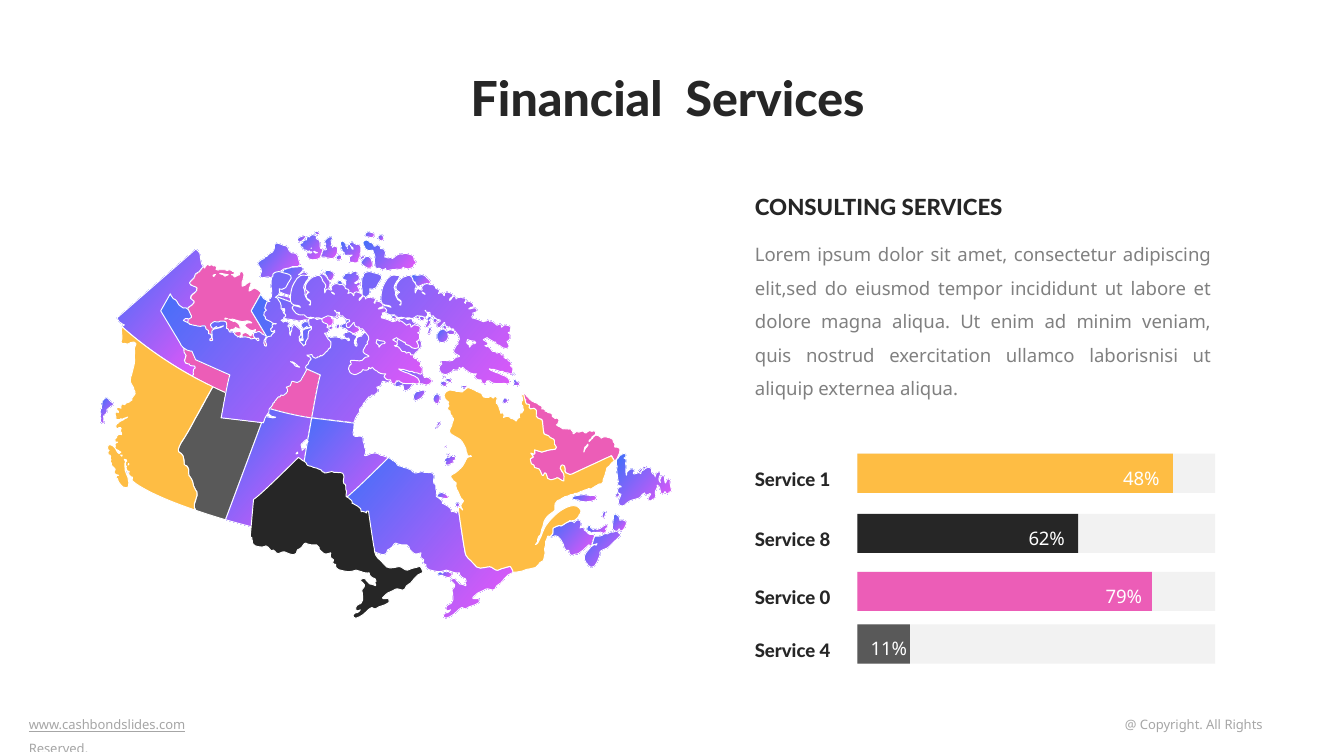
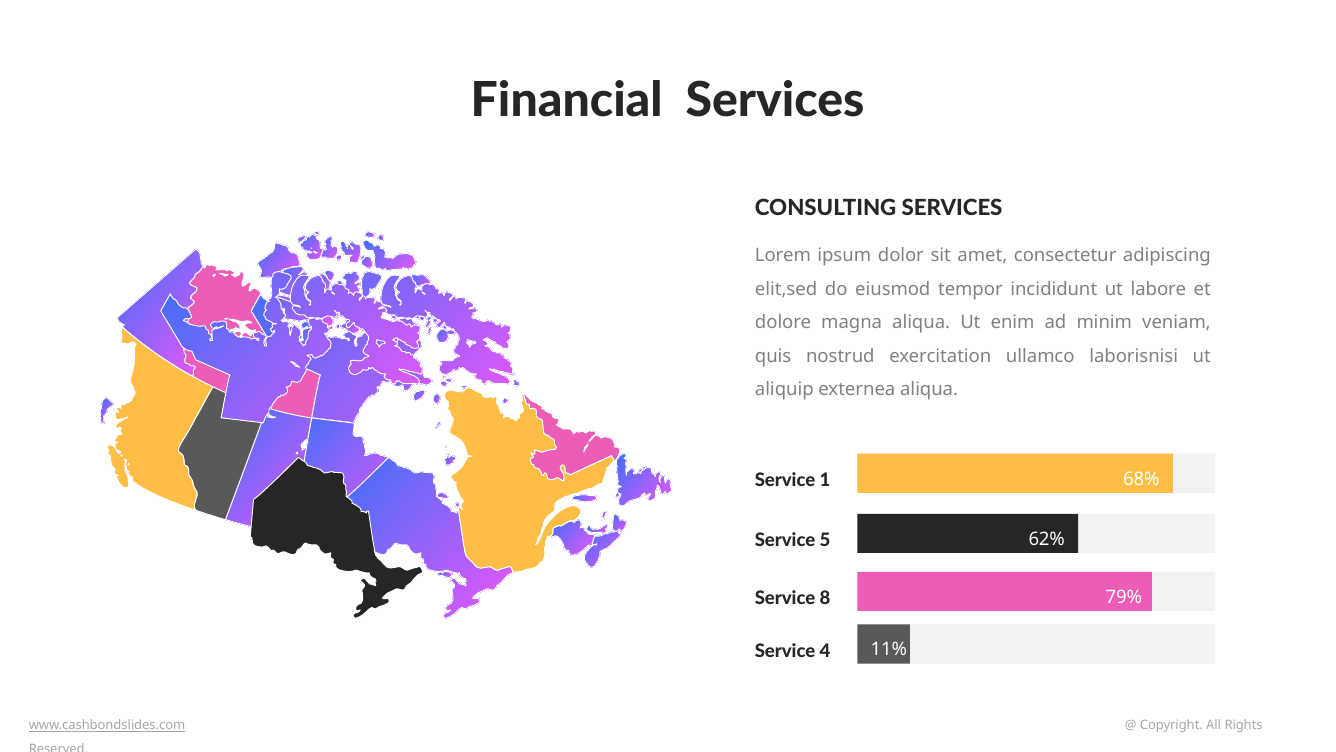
48%: 48% -> 68% (1141, 479)
8: 8 -> 5 (825, 540)
0: 0 -> 8 (825, 598)
